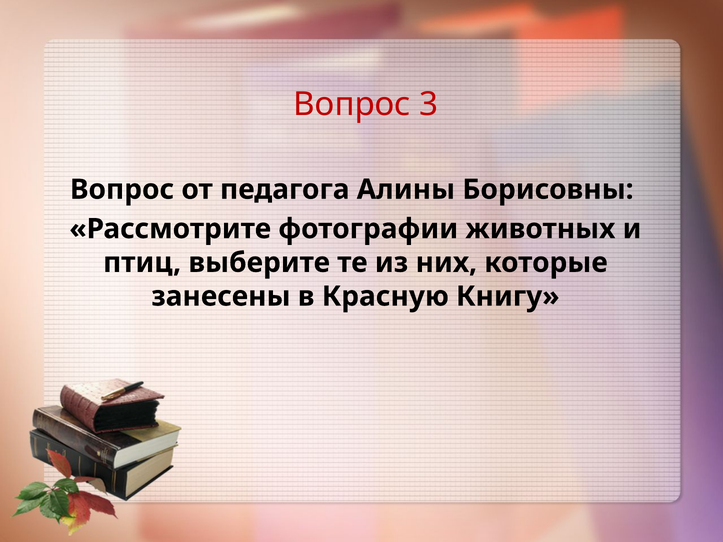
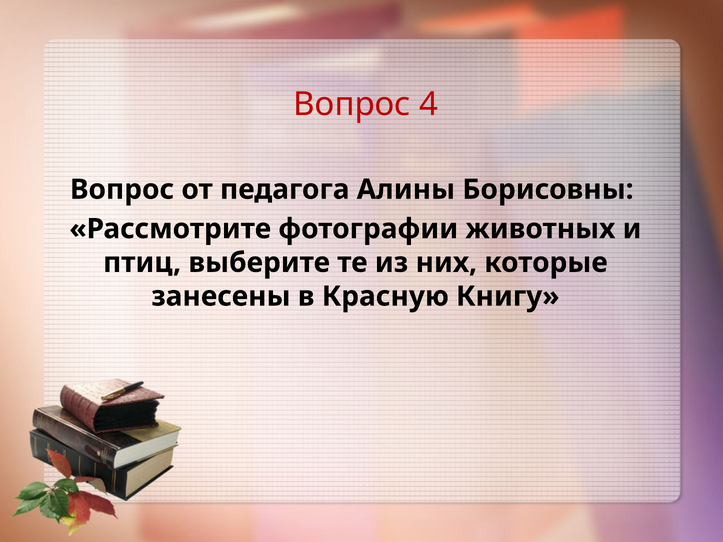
3: 3 -> 4 (429, 104)
